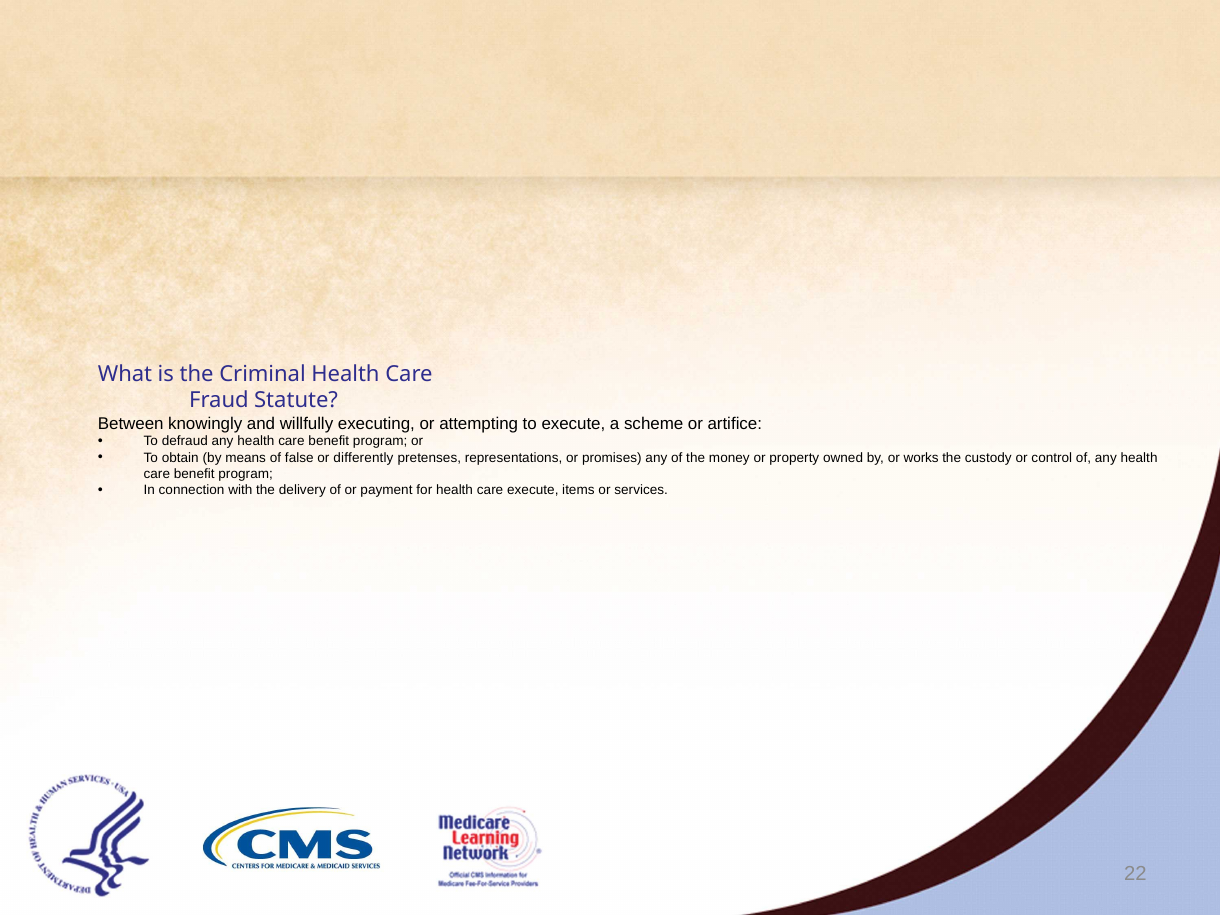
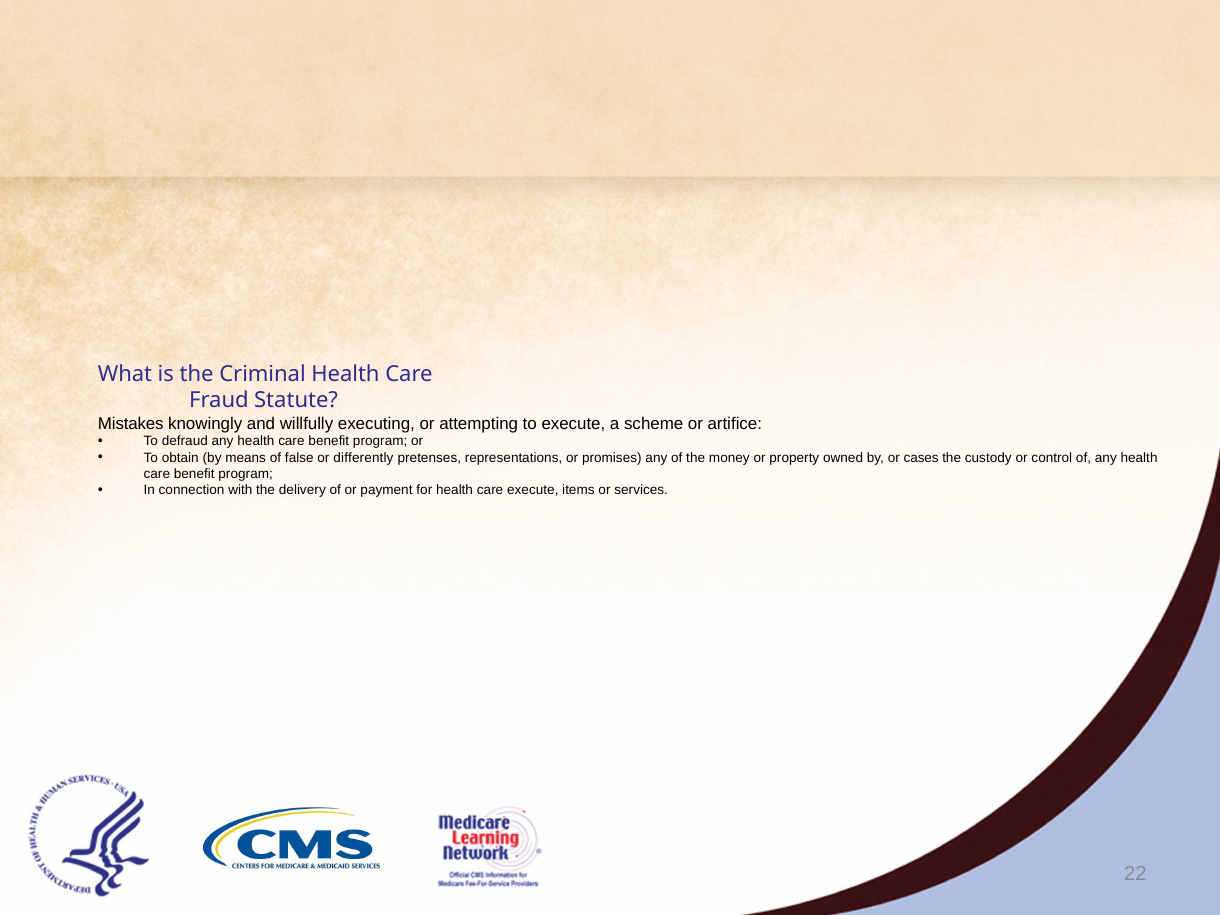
Between: Between -> Mistakes (131, 423)
works: works -> cases (921, 458)
